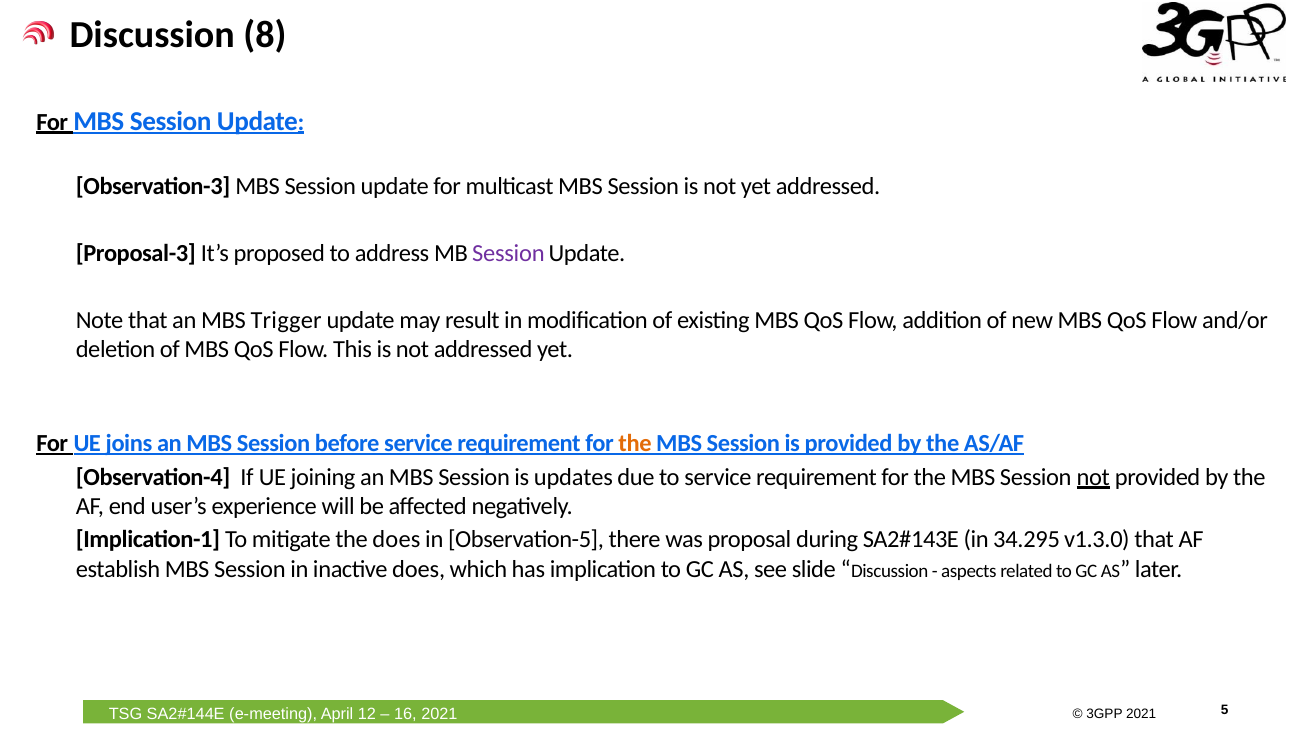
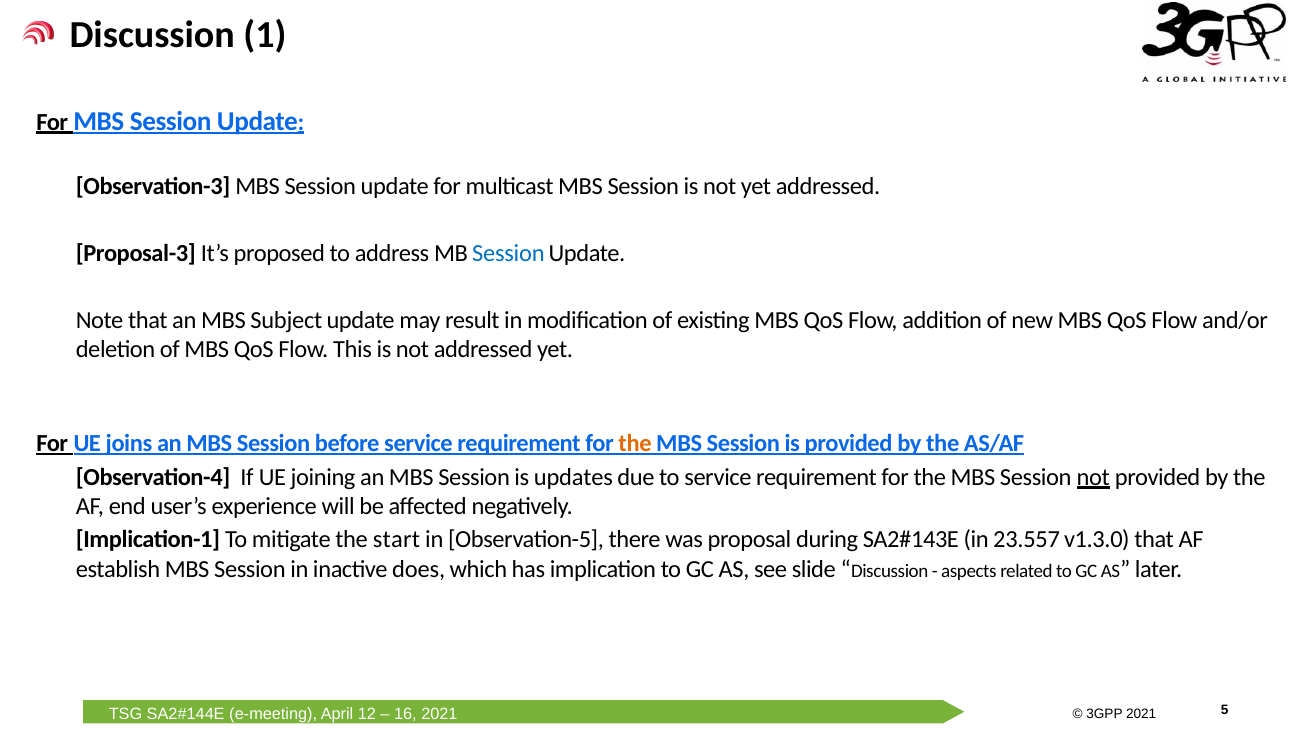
8: 8 -> 1 (265, 35)
Session colour: purple -> blue (508, 253)
Trigger: Trigger -> Subject (286, 320)
the does: does -> start (396, 540)
34.295: 34.295 -> 23.557 (1027, 540)
